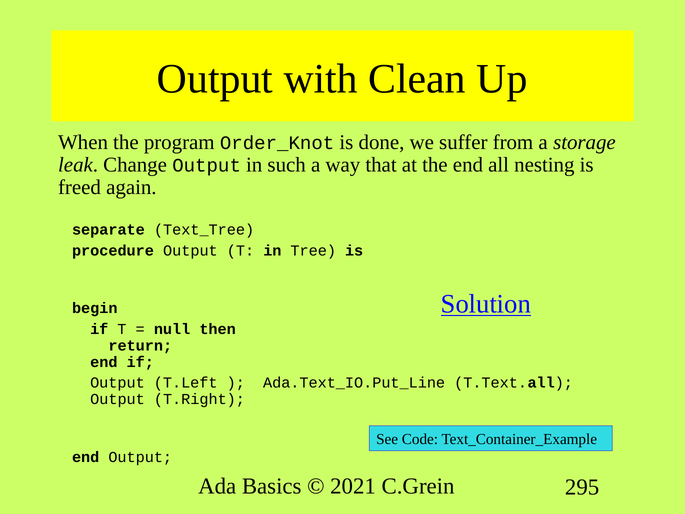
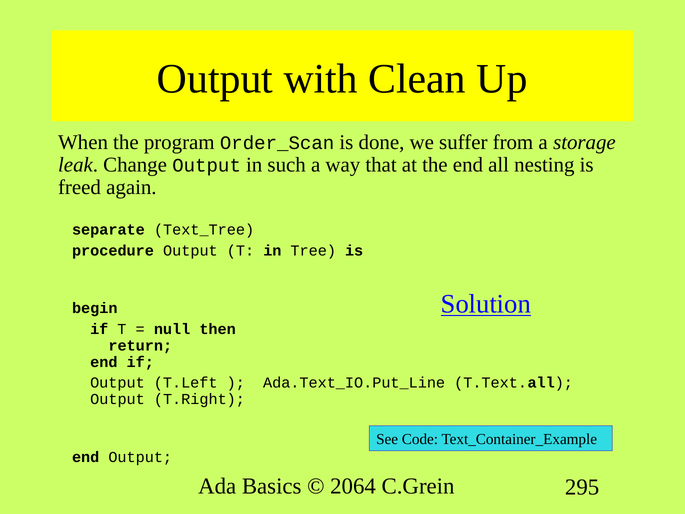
Order_Knot: Order_Knot -> Order_Scan (277, 143)
2021: 2021 -> 2064 (353, 486)
